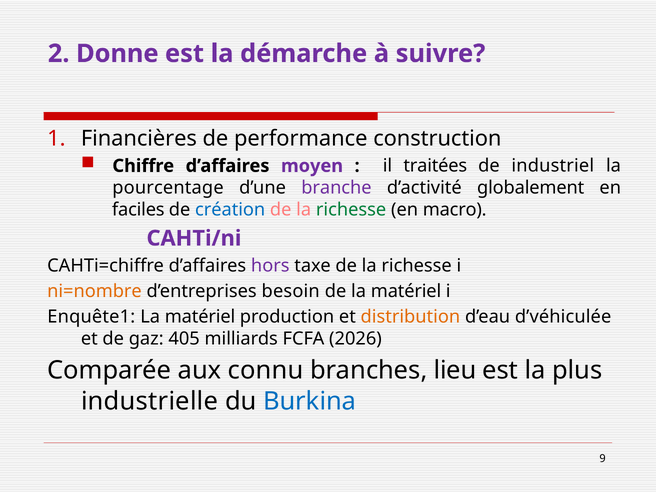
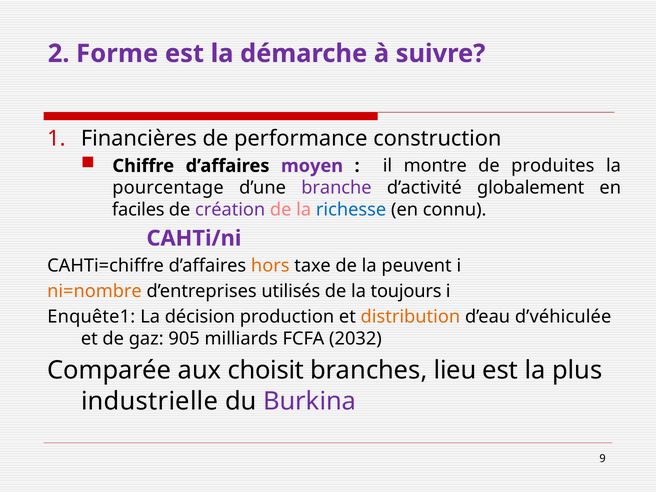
Donne: Donne -> Forme (117, 54)
traitées: traitées -> montre (435, 166)
industriel: industriel -> produites (553, 166)
création colour: blue -> purple (230, 210)
richesse colour: green -> blue (351, 210)
macro: macro -> connu (455, 210)
hors colour: purple -> orange (270, 266)
taxe de la richesse: richesse -> peuvent (417, 266)
besoin: besoin -> utilisés (291, 291)
de la matériel: matériel -> toujours (406, 291)
matériel: matériel -> décision (200, 317)
405: 405 -> 905 (184, 339)
2026: 2026 -> 2032 (355, 339)
connu: connu -> choisit (266, 371)
Burkina colour: blue -> purple (310, 401)
